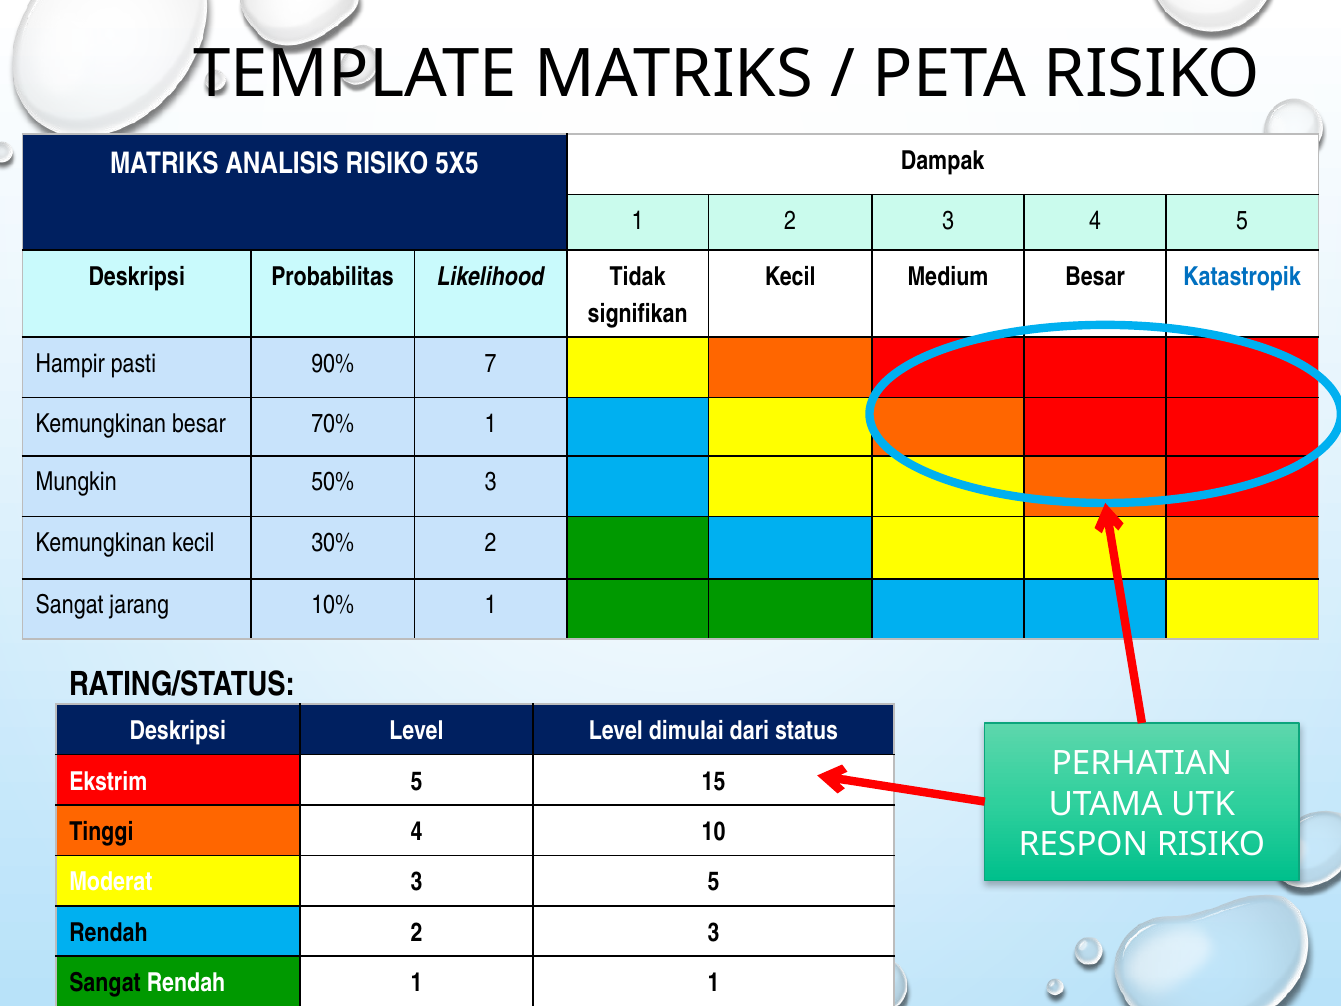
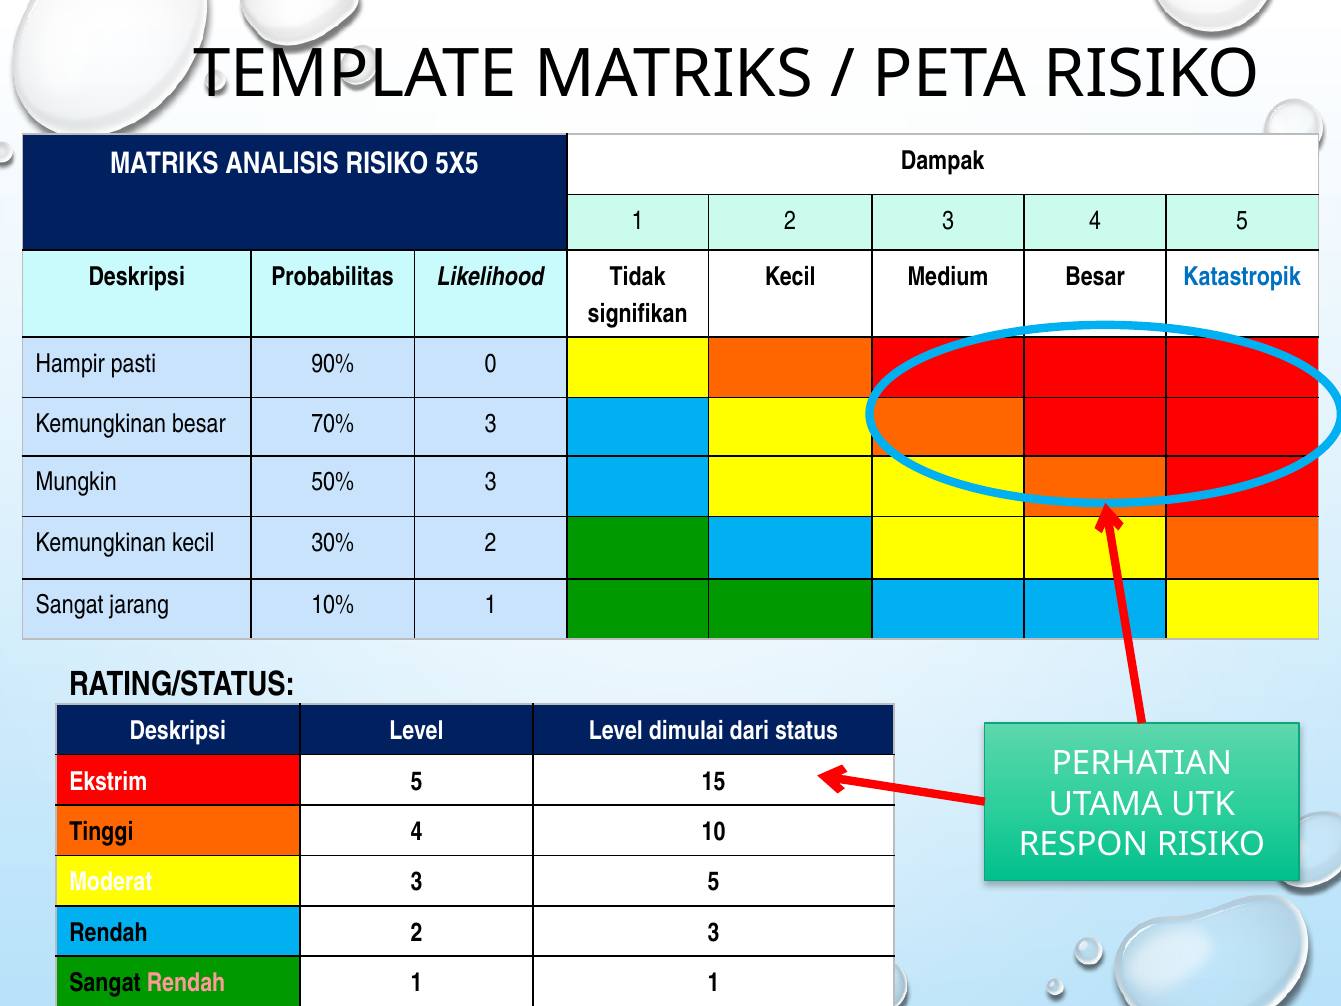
7: 7 -> 0 (491, 364)
70% 1: 1 -> 3 (491, 424)
Rendah colour: white -> pink (186, 983)
